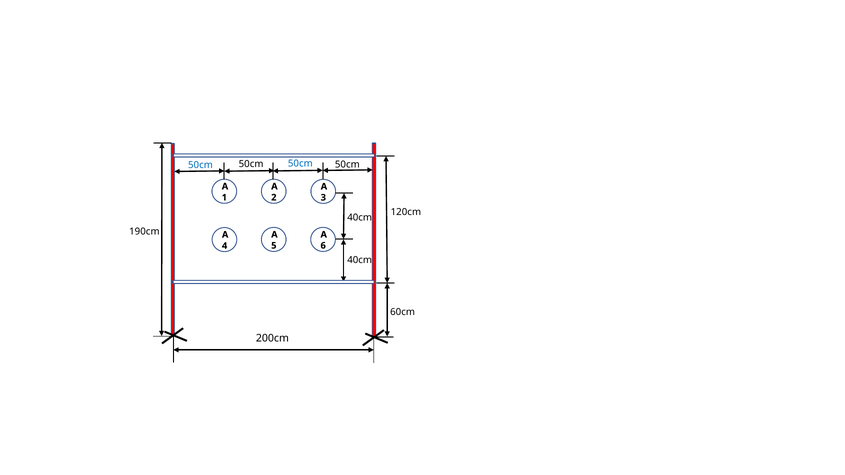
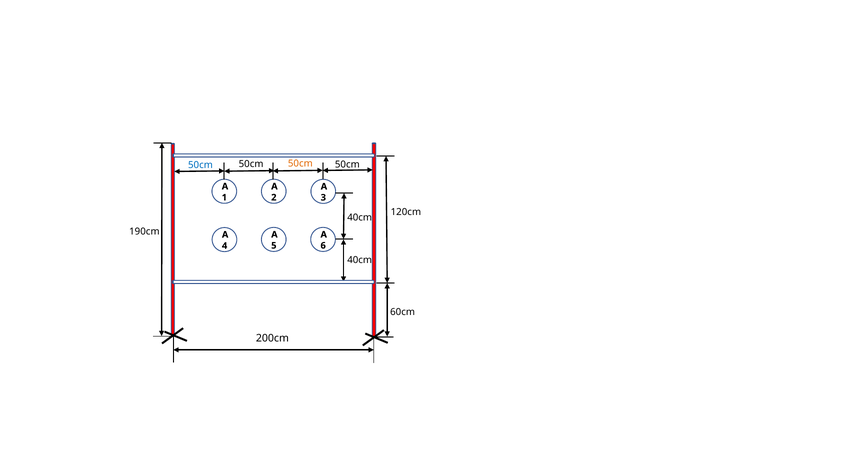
50cm colour: blue -> orange (300, 164)
